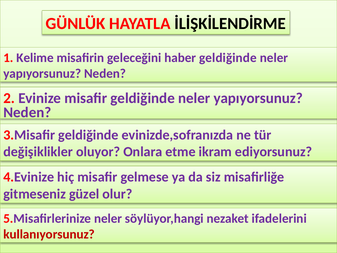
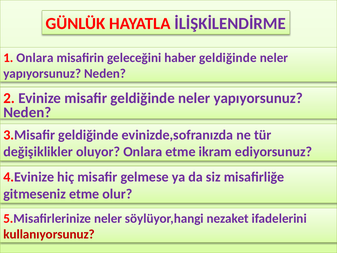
İLİŞKİLENDİRME colour: black -> purple (230, 24)
1 Kelime: Kelime -> Onlara (35, 58)
gitmeseniz güzel: güzel -> etme (84, 194)
